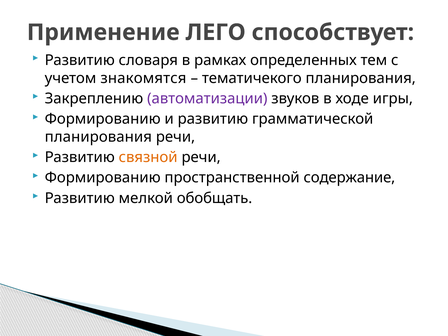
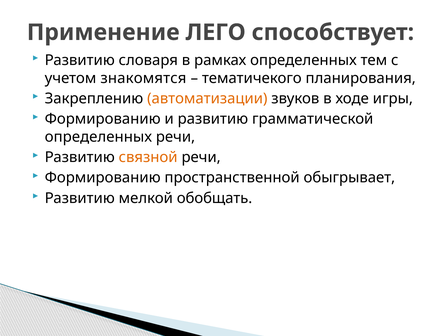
автоматизации colour: purple -> orange (207, 99)
планирования: планирования -> определенных (98, 137)
содержание: содержание -> обыгрывает (349, 178)
